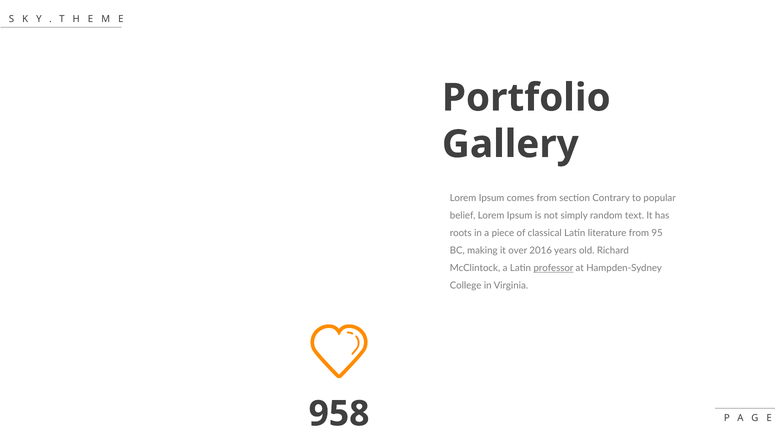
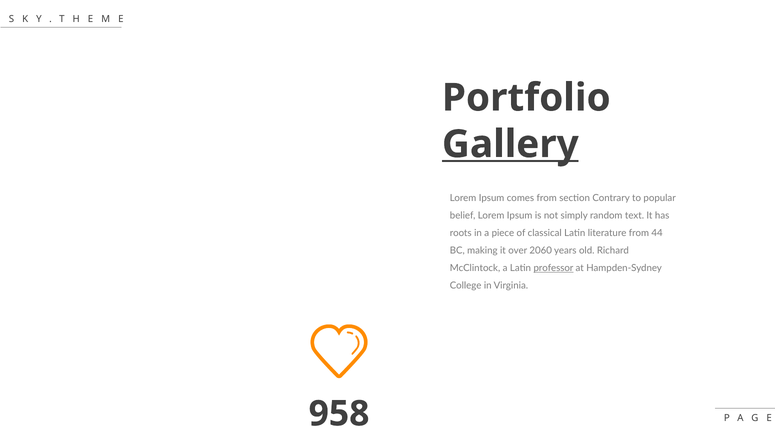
Gallery underline: none -> present (510, 144)
95: 95 -> 44 (657, 233)
2016: 2016 -> 2060 (541, 250)
